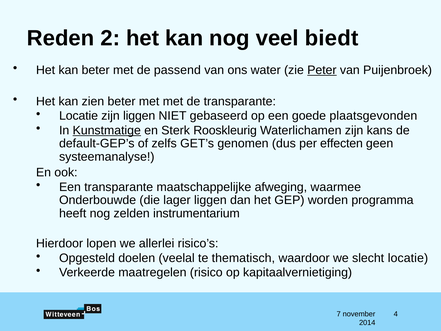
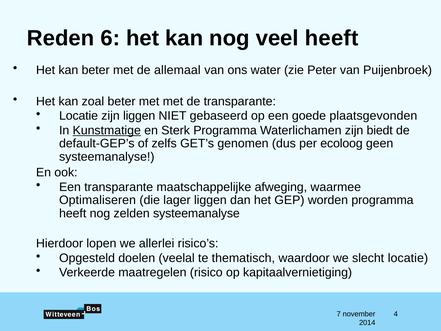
2: 2 -> 6 (110, 38)
veel biedt: biedt -> heeft (332, 38)
passend: passend -> allemaal (177, 70)
Peter underline: present -> none (322, 70)
zien: zien -> zoal (93, 101)
Sterk Rooskleurig: Rooskleurig -> Programma (225, 130)
kans: kans -> biedt (380, 130)
effecten: effecten -> ecoloog (342, 143)
Onderbouwde: Onderbouwde -> Optimaliseren (98, 200)
zelden instrumentarium: instrumentarium -> systeemanalyse (196, 213)
